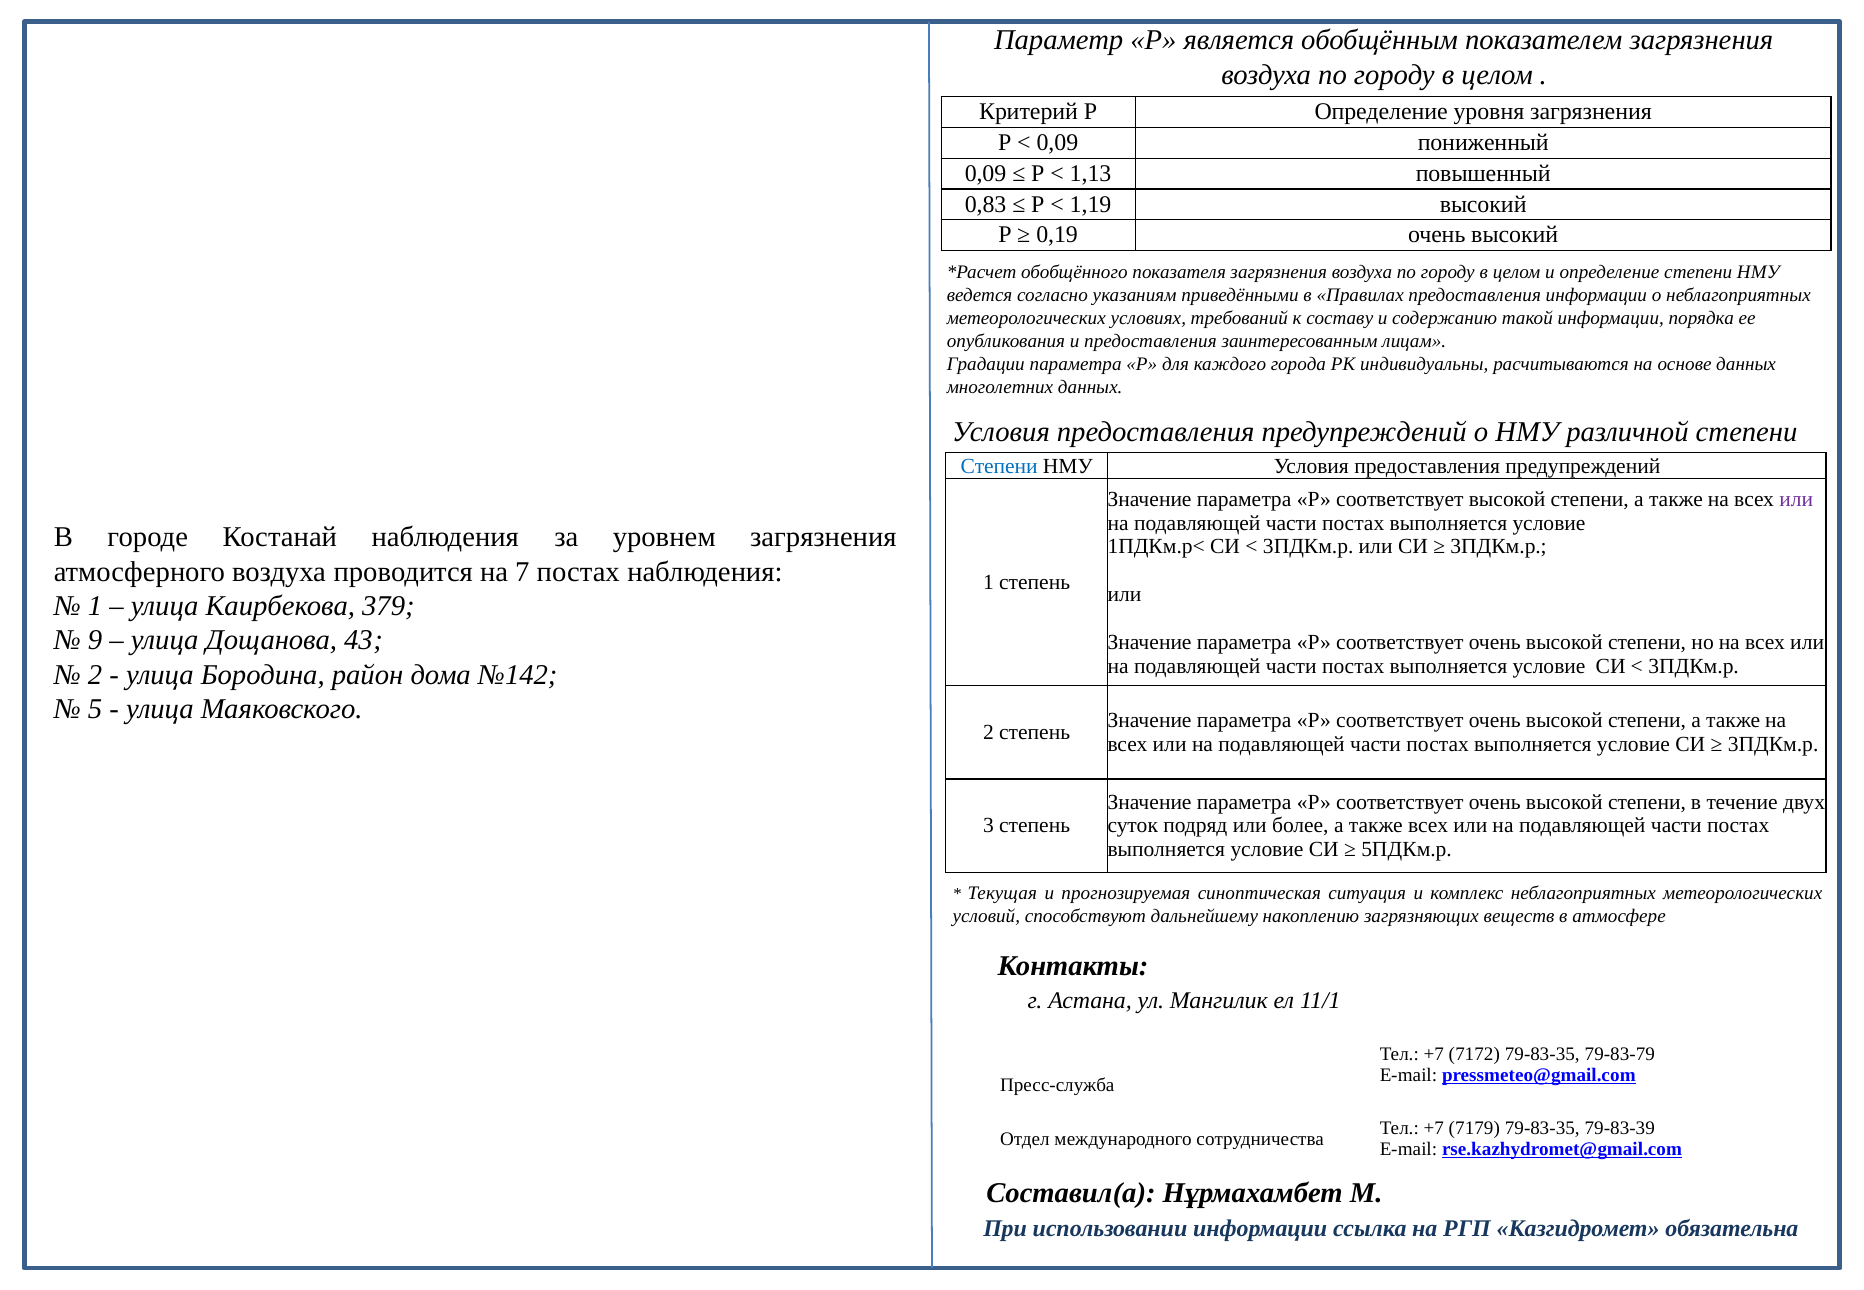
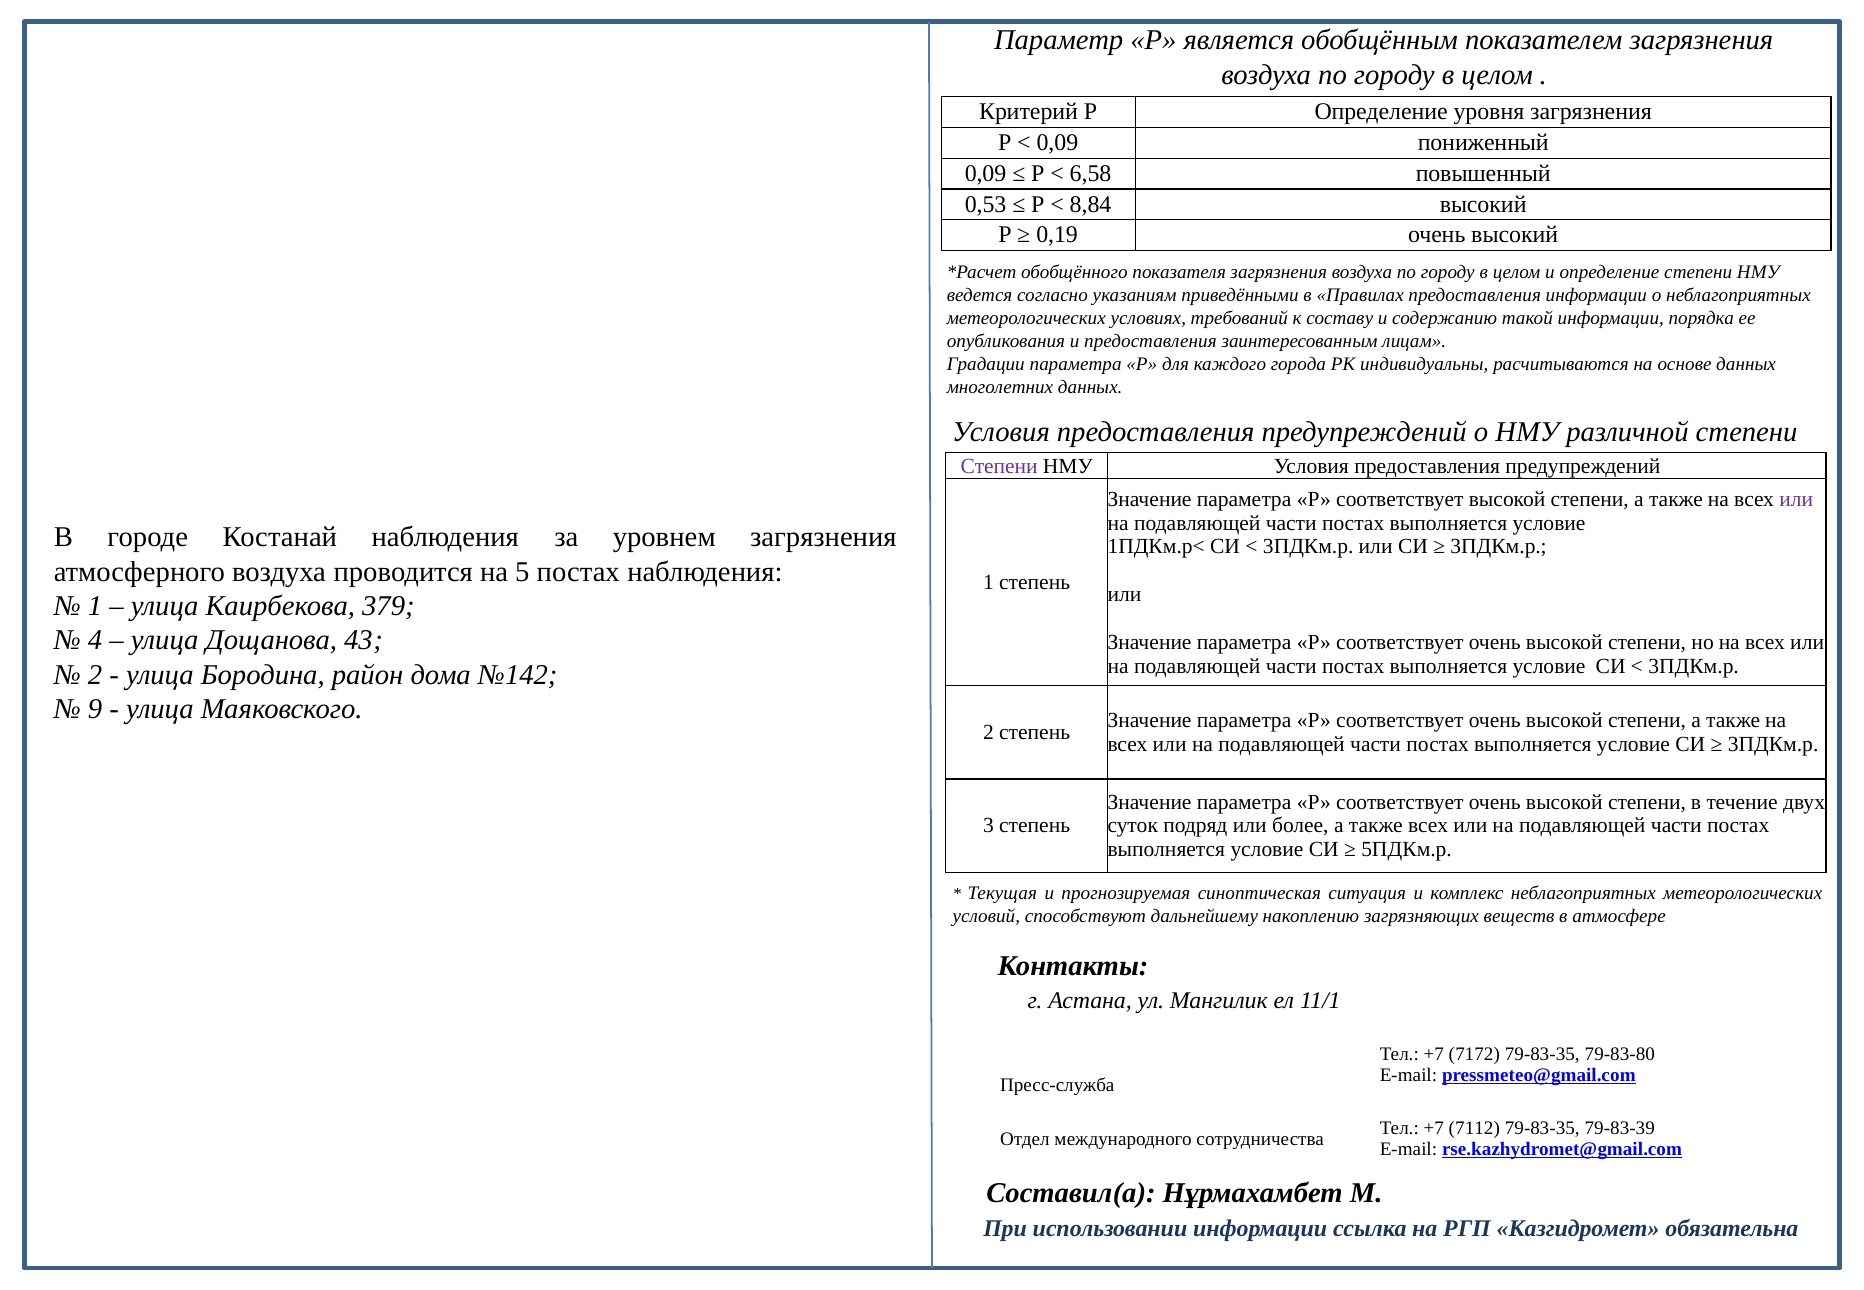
1,13: 1,13 -> 6,58 (1091, 173)
0,83: 0,83 -> 0,53 (986, 204)
1,19: 1,19 -> 8,84 (1091, 204)
Степени colour: blue -> purple (999, 466)
7: 7 -> 5 (522, 572)
9: 9 -> 4 (95, 641)
5: 5 -> 9 (95, 709)
79-83-79: 79-83-79 -> 79-83-80 (1620, 1054)
7179: 7179 -> 7112 (1474, 1129)
